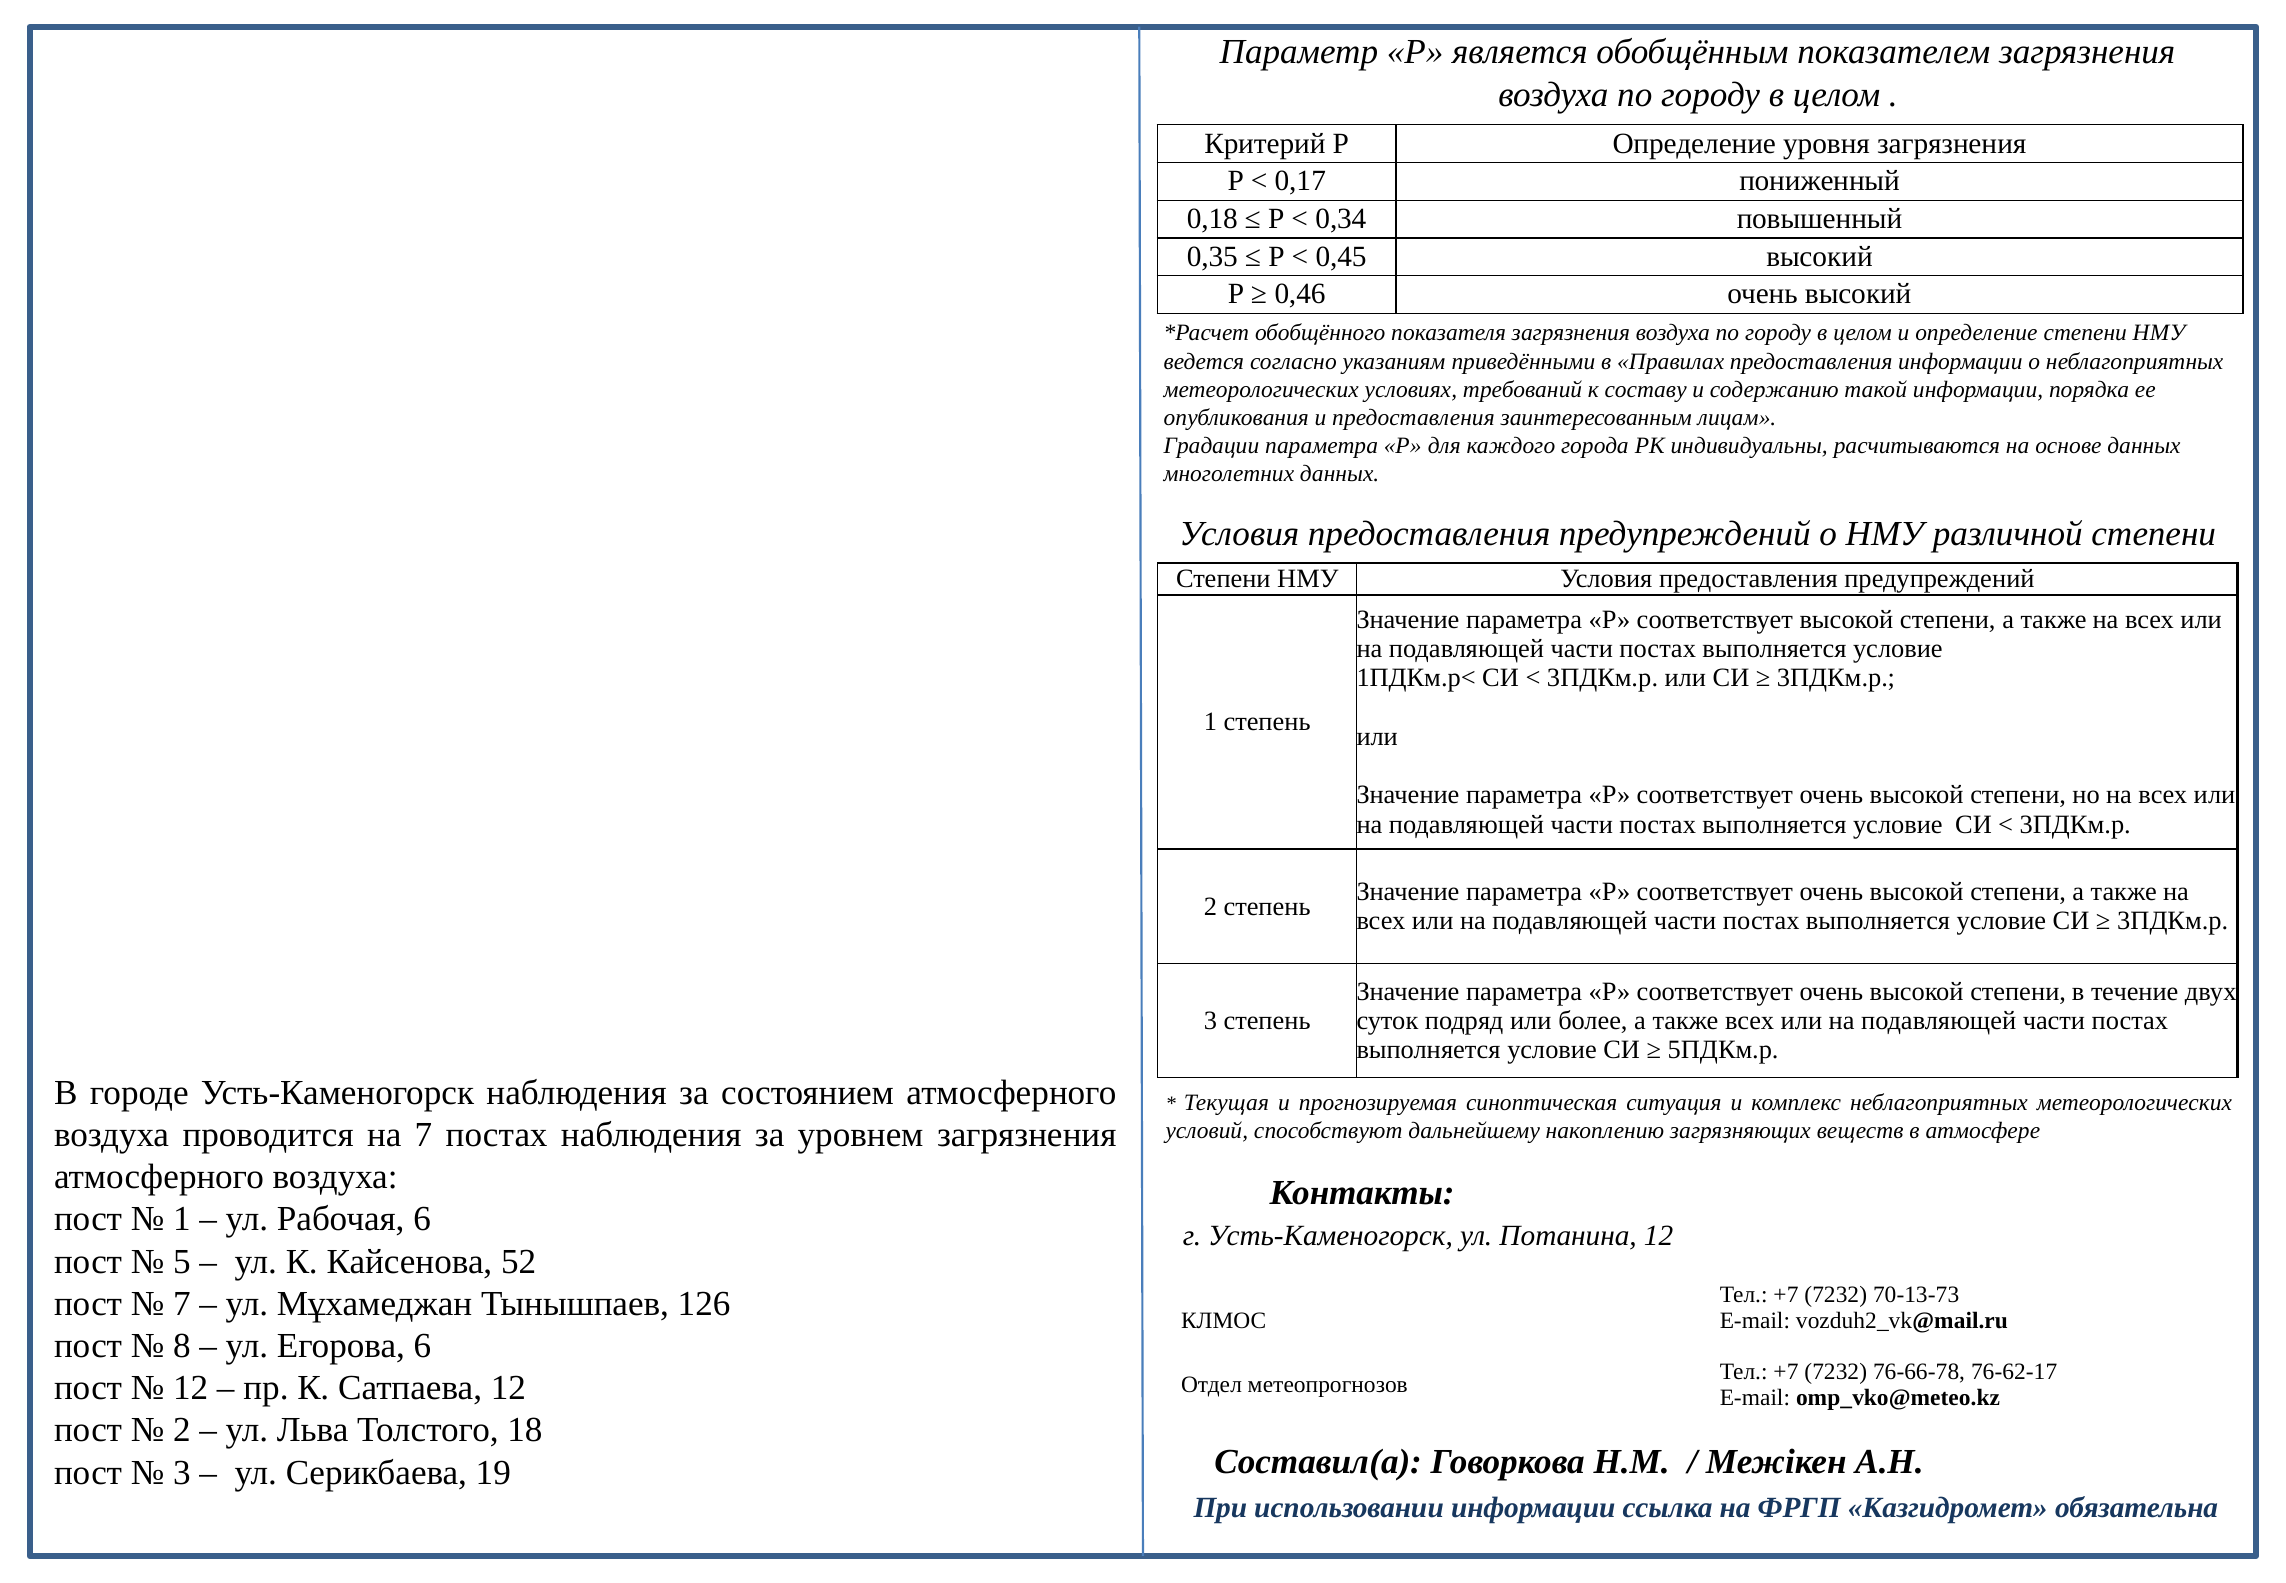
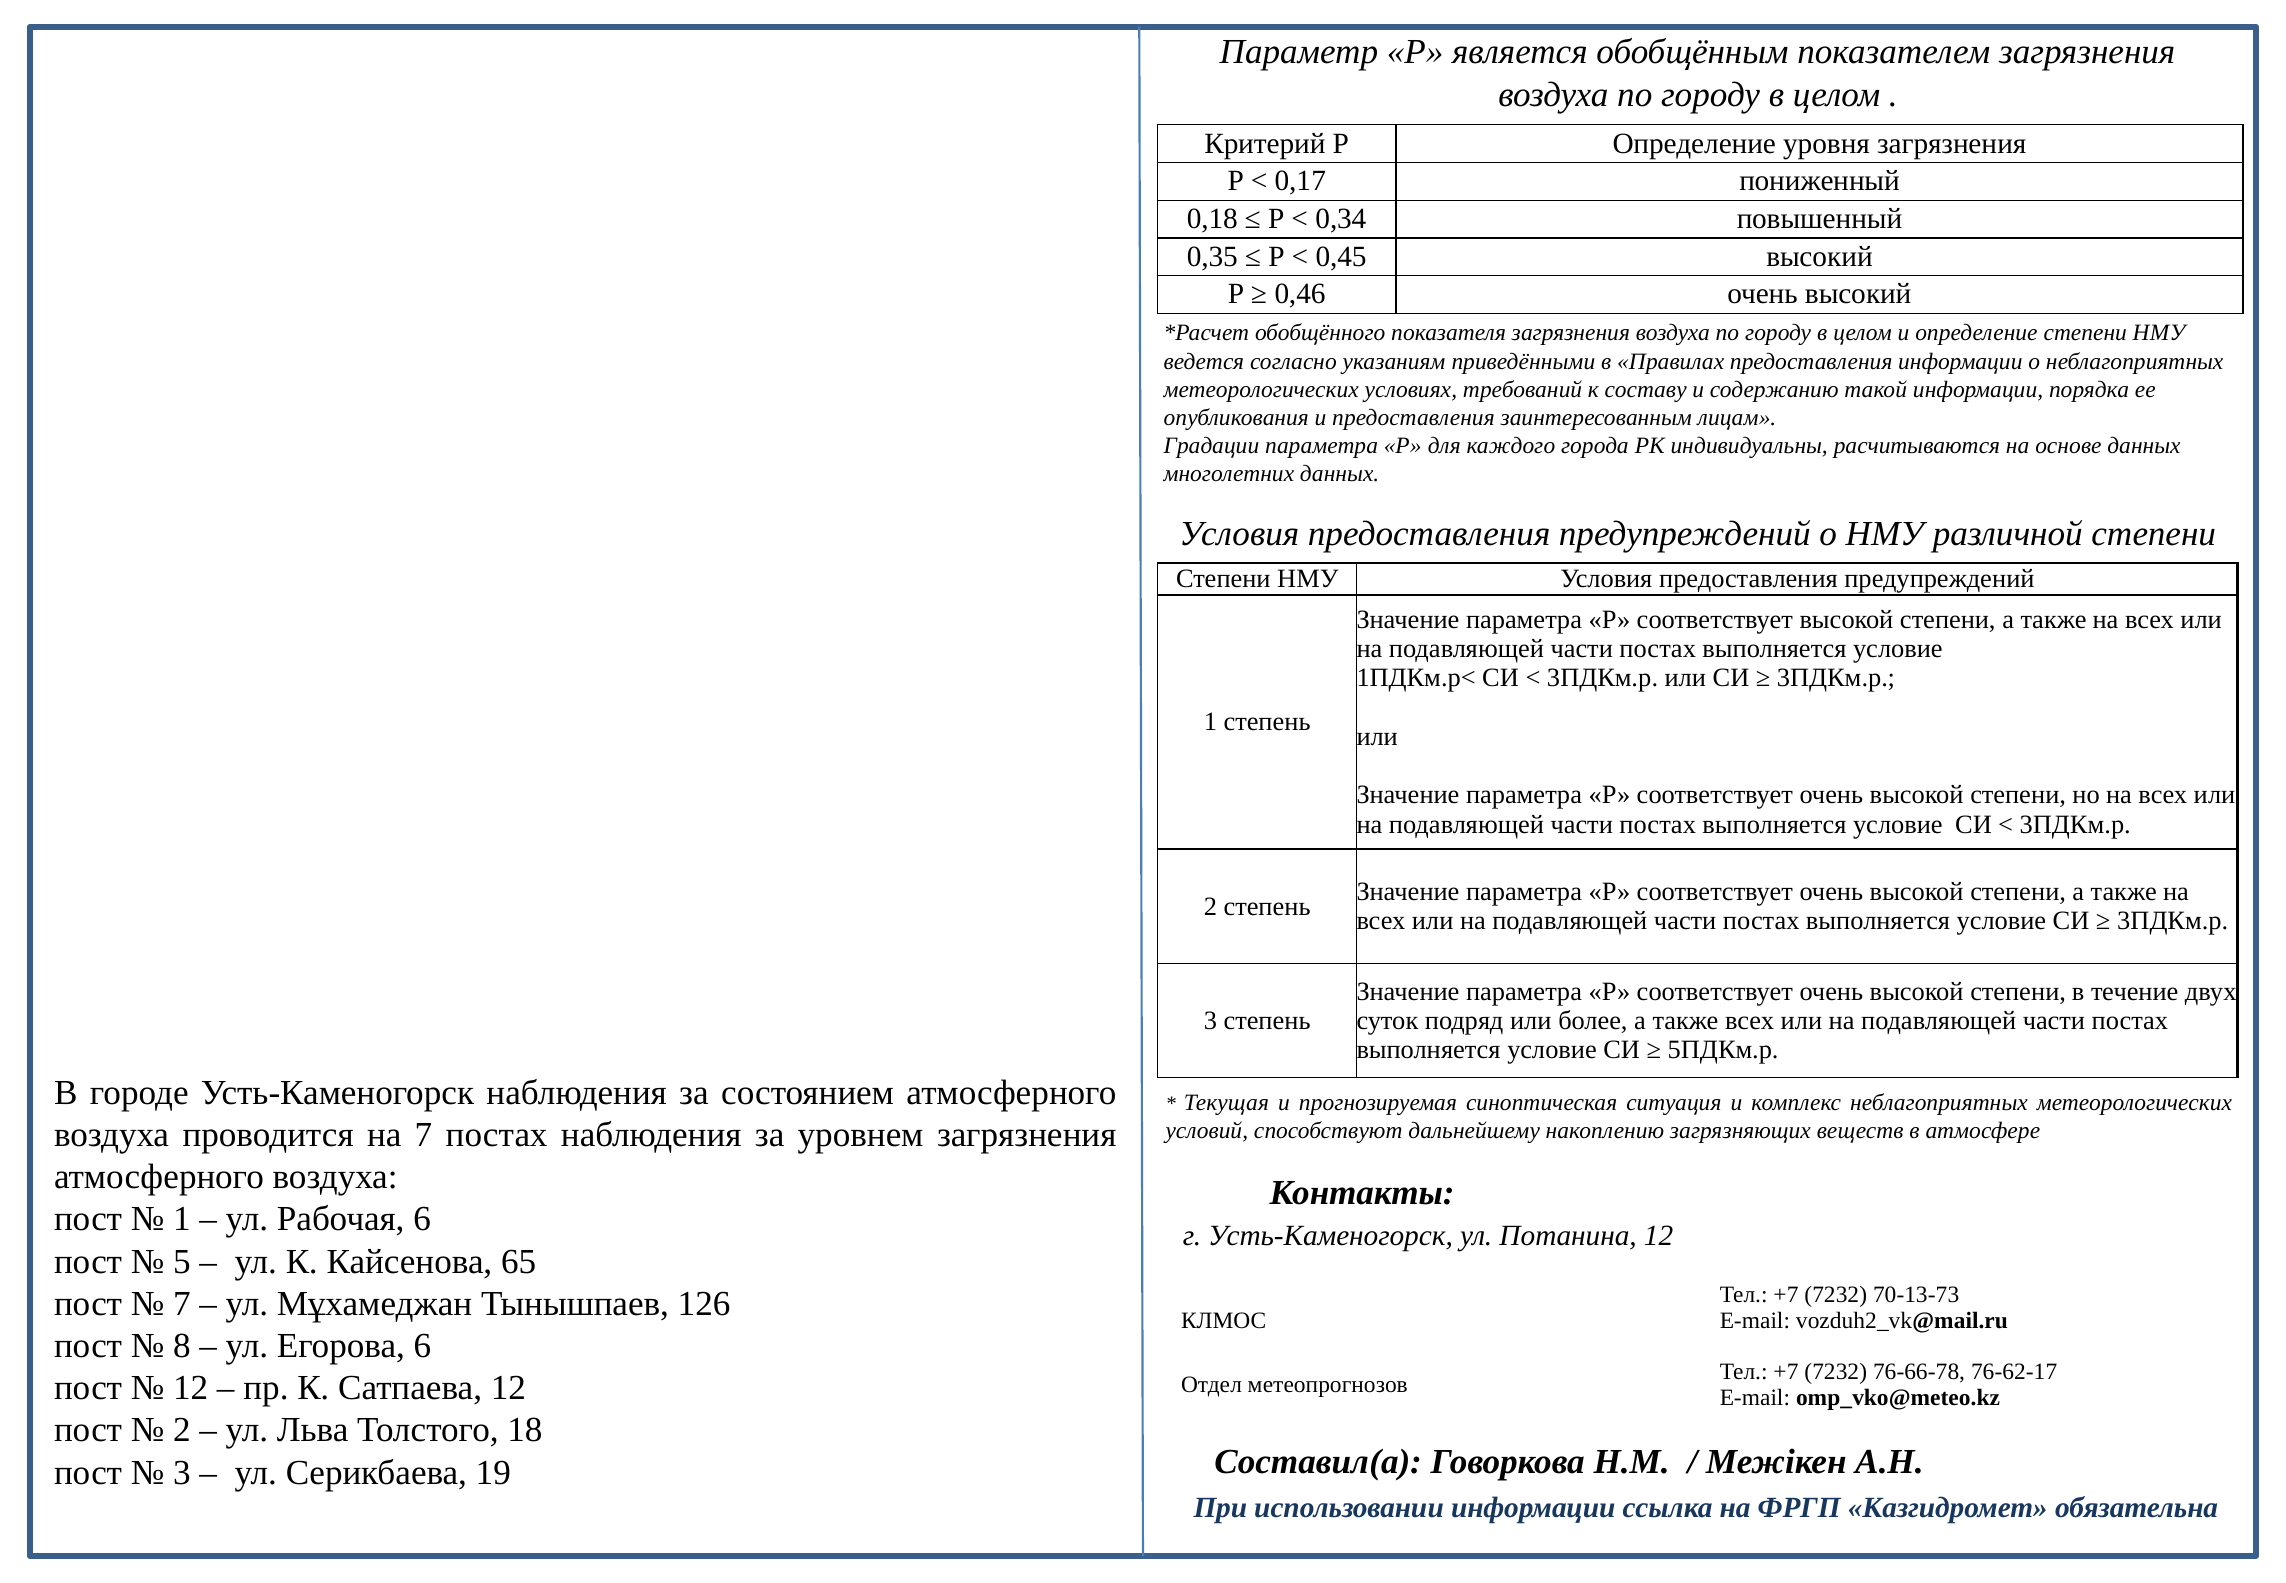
52: 52 -> 65 (519, 1261)
